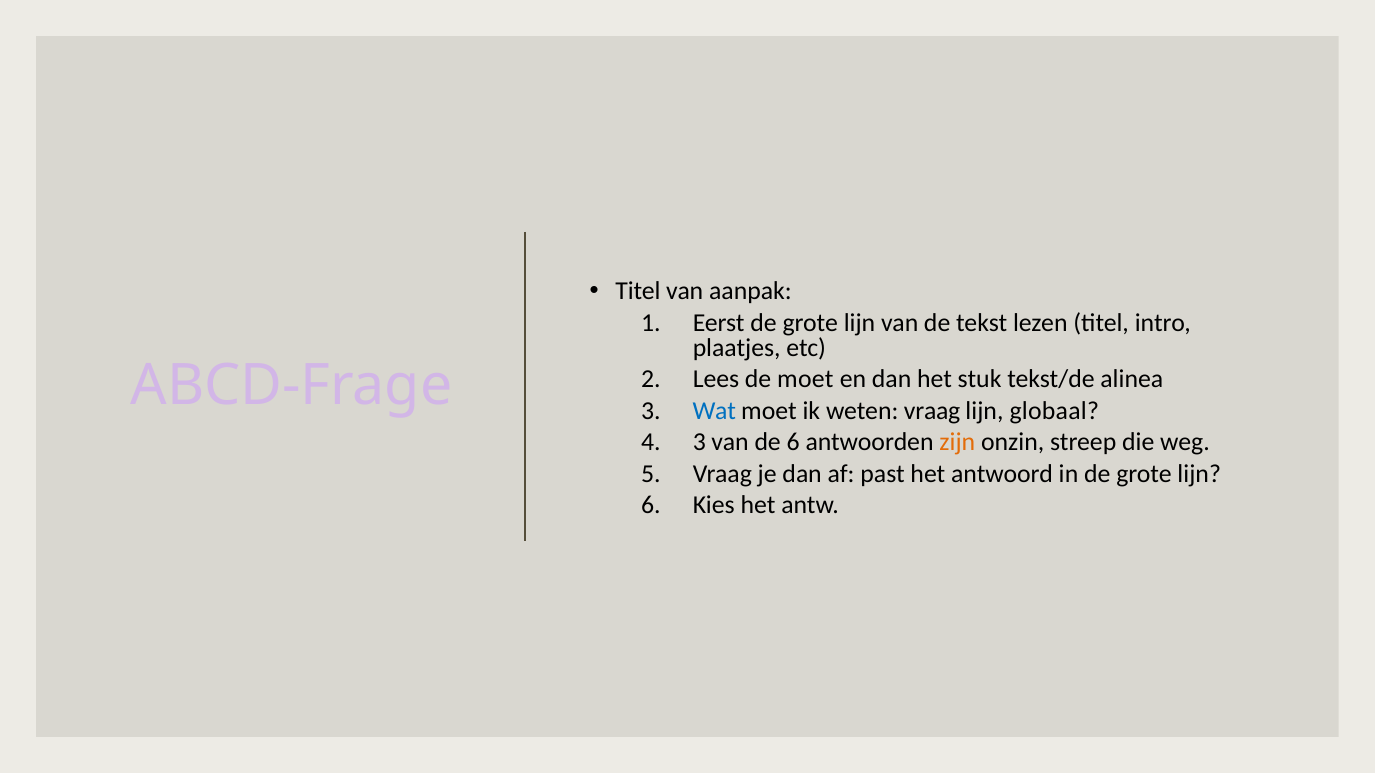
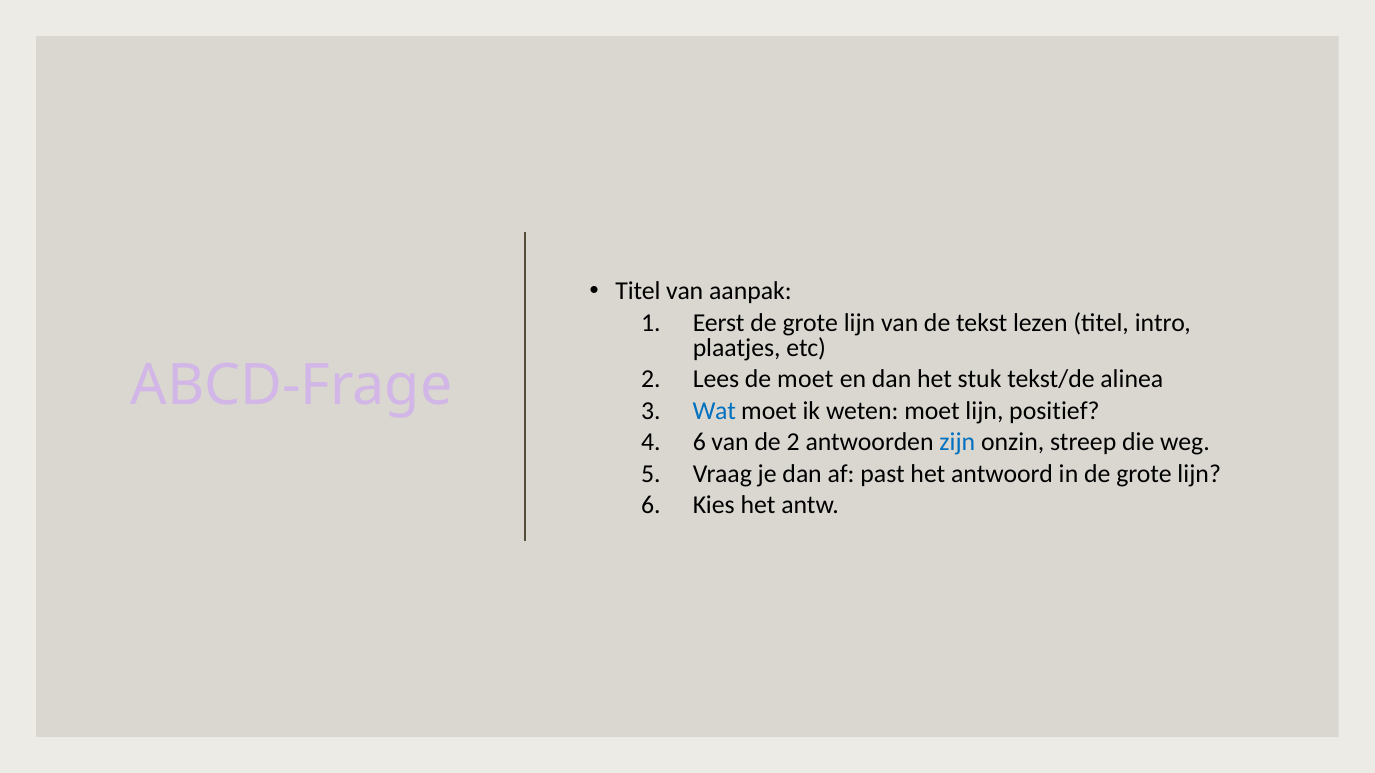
weten vraag: vraag -> moet (932, 411)
globaal: globaal -> positief (1054, 411)
4 3: 3 -> 6 (699, 443)
de 6: 6 -> 2 (793, 443)
zijn colour: orange -> blue (957, 443)
